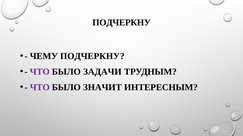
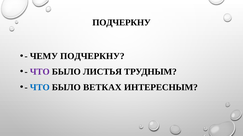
ЗАДАЧИ: ЗАДАЧИ -> ЛИСТЬЯ (102, 72)
ЧТО colour: purple -> blue (40, 88)
ЗНАЧИТ: ЗНАЧИТ -> ВЕТКАХ (102, 88)
